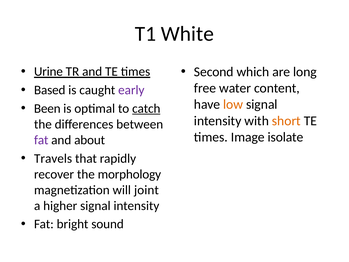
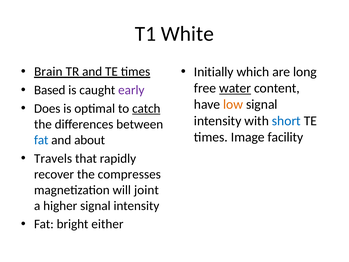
Urine: Urine -> Brain (48, 72)
Second: Second -> Initially (214, 72)
water underline: none -> present (235, 88)
Been: Been -> Does (47, 108)
short colour: orange -> blue (286, 121)
isolate: isolate -> facility (285, 137)
fat colour: purple -> blue (41, 140)
morphology: morphology -> compresses (129, 174)
sound: sound -> either (107, 224)
